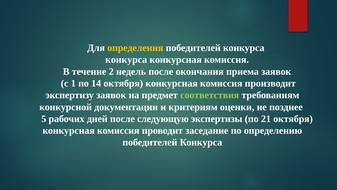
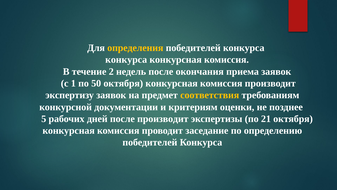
14: 14 -> 50 (96, 83)
соответствия colour: light green -> yellow (210, 95)
после следующую: следующую -> производит (163, 119)
